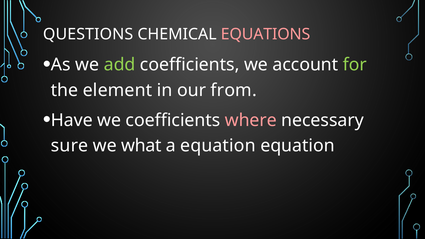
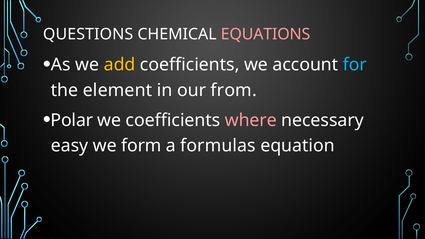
add colour: light green -> yellow (120, 65)
for colour: light green -> light blue (355, 65)
Have: Have -> Polar (72, 120)
sure: sure -> easy (70, 146)
what: what -> form (141, 146)
a equation: equation -> formulas (218, 146)
